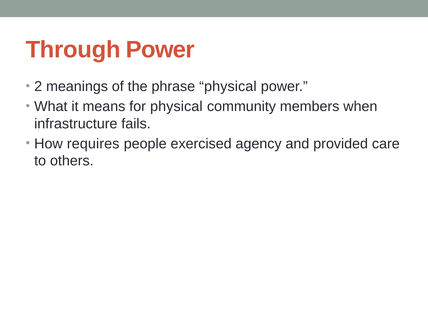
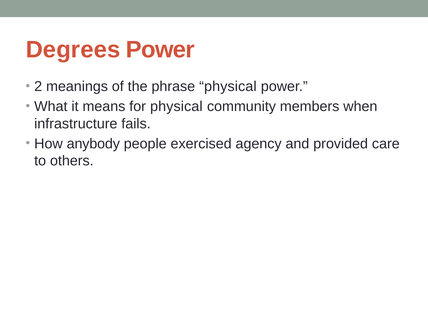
Through: Through -> Degrees (73, 50)
requires: requires -> anybody (93, 144)
